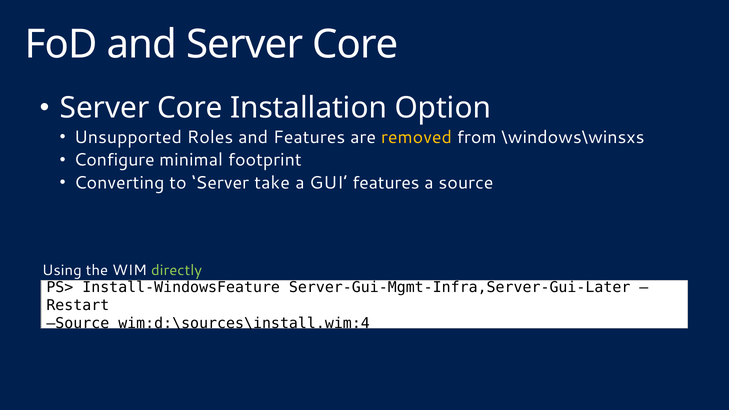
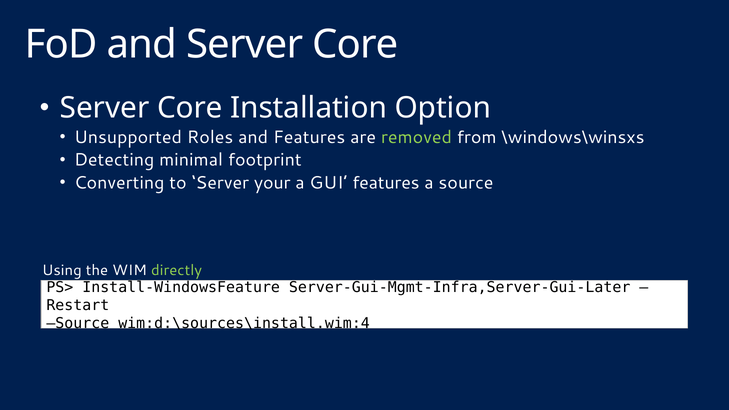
removed colour: yellow -> light green (416, 137)
Configure: Configure -> Detecting (114, 160)
take: take -> your (272, 183)
